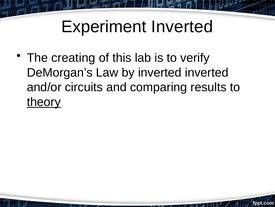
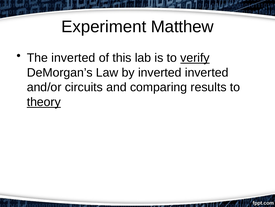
Experiment Inverted: Inverted -> Matthew (182, 27)
The creating: creating -> inverted (73, 58)
verify underline: none -> present (195, 58)
